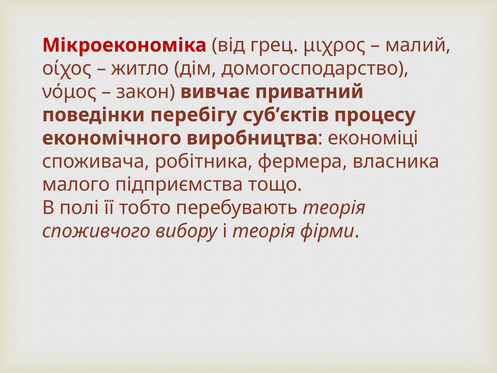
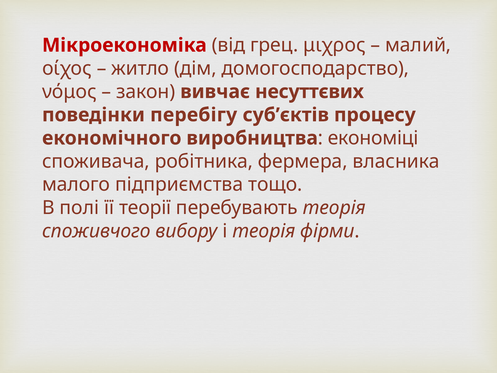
приватний: приватний -> несуттєвих (309, 92)
тобто: тобто -> теорії (145, 208)
